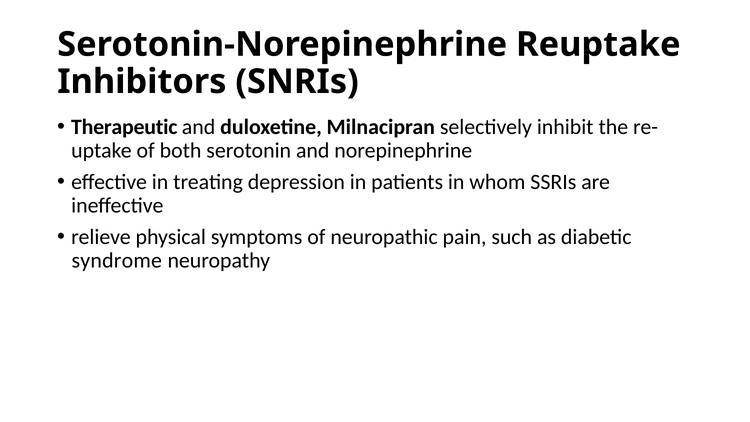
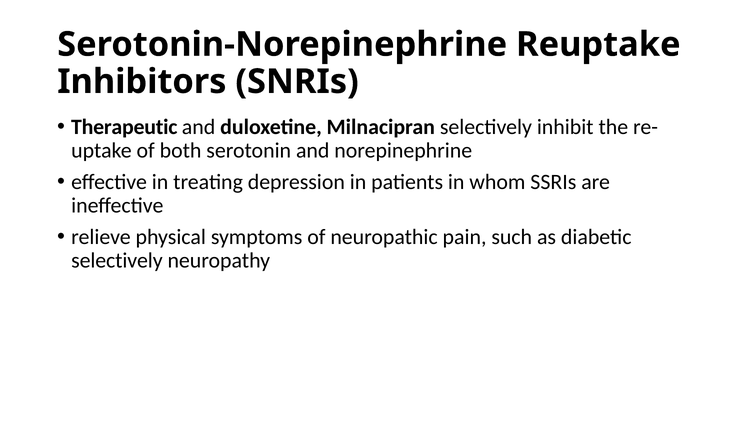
syndrome: syndrome -> selectively (117, 261)
